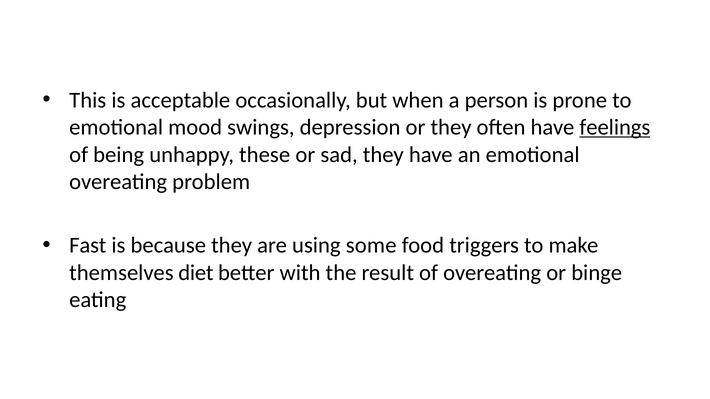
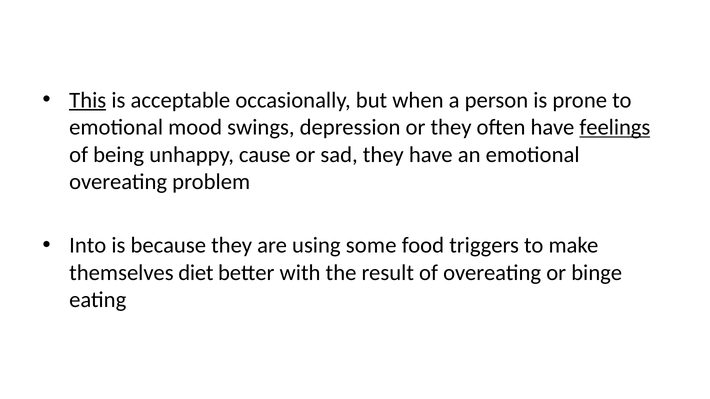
This underline: none -> present (88, 100)
these: these -> cause (265, 155)
Fast: Fast -> Into (88, 246)
